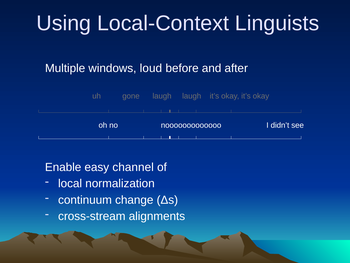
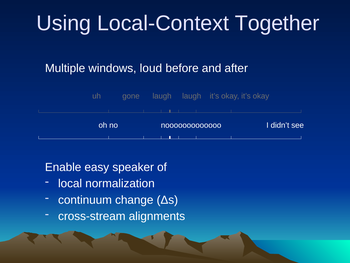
Linguists: Linguists -> Together (277, 23)
channel: channel -> speaker (133, 167)
